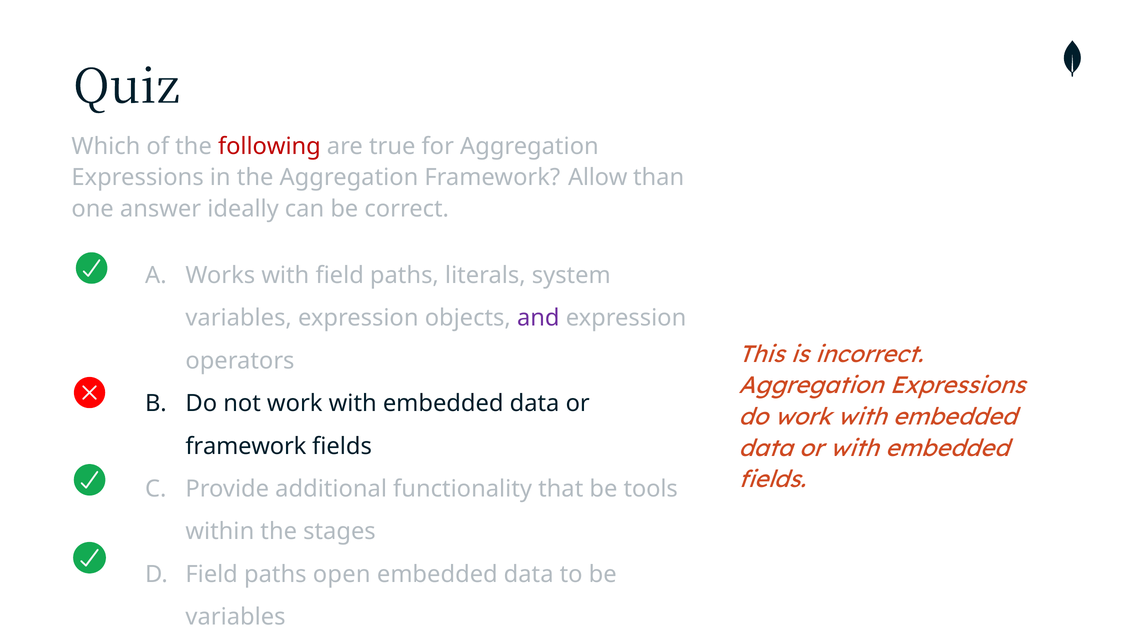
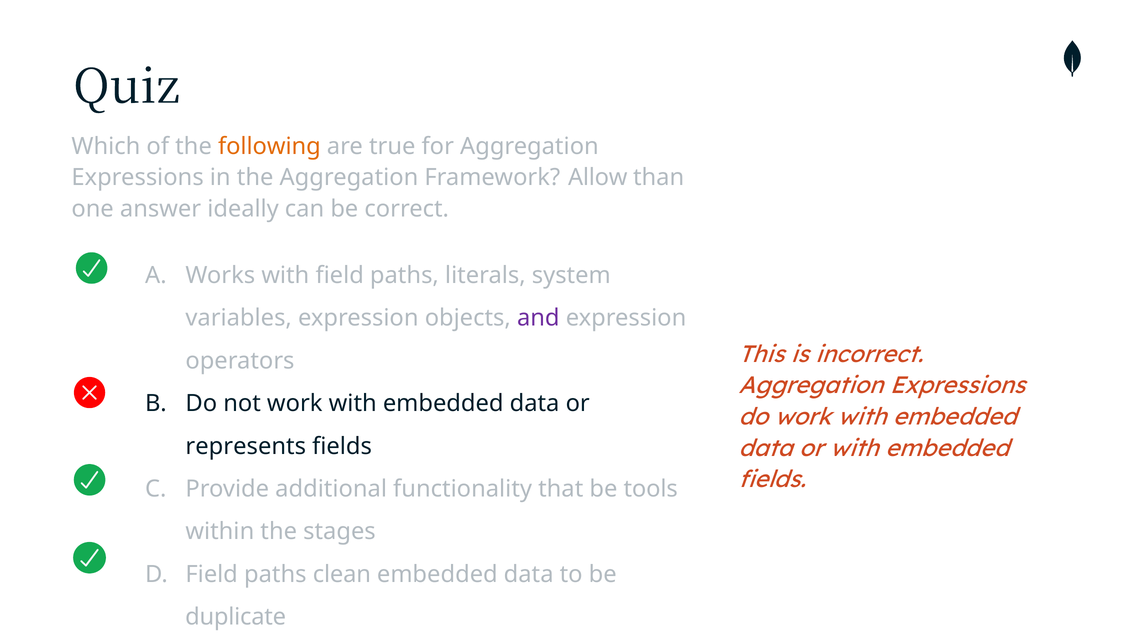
following colour: red -> orange (269, 146)
framework: framework -> represents (246, 446)
open: open -> clean (342, 575)
variables: variables -> duplicate (236, 617)
